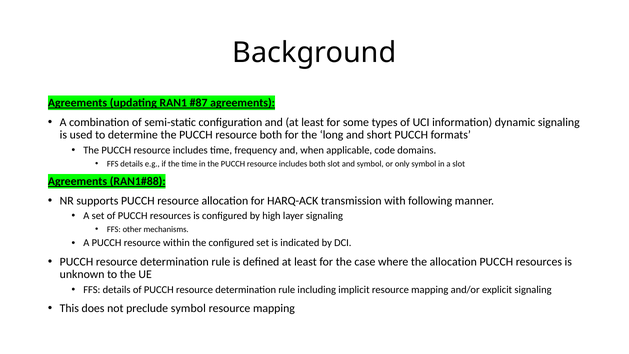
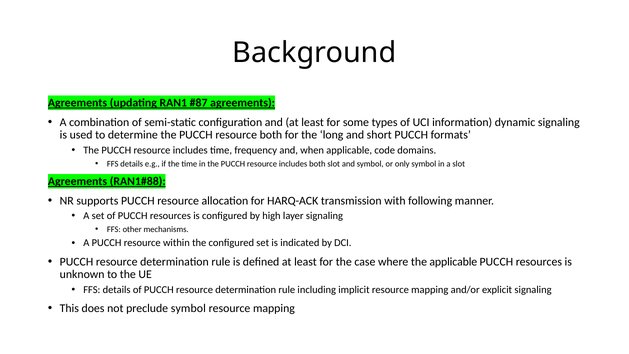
the allocation: allocation -> applicable (453, 261)
